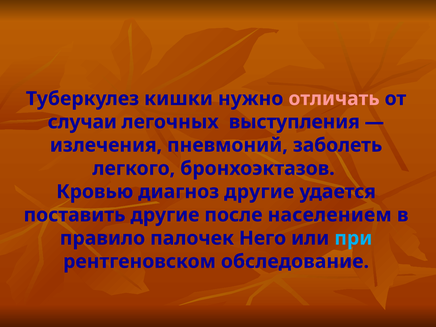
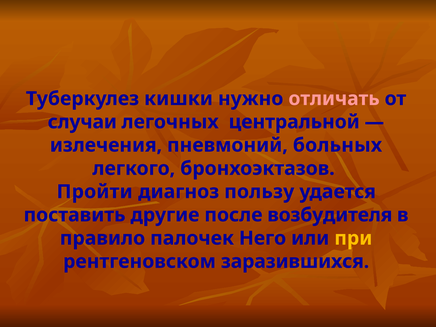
выступления: выступления -> центральной (294, 122)
заболеть: заболеть -> больных (337, 145)
Кровью: Кровью -> Пройти (95, 192)
диагноз другие: другие -> пользу (259, 192)
населением: населением -> возбудителя (330, 215)
при colour: light blue -> yellow (353, 238)
обследование: обследование -> заразившихся (295, 261)
